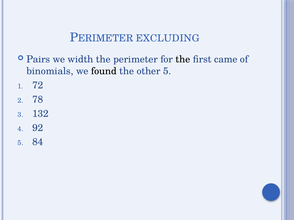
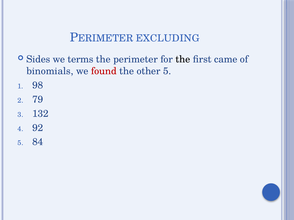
Pairs: Pairs -> Sides (38, 59)
width: width -> terms (80, 59)
found colour: black -> red (104, 71)
72: 72 -> 98 (38, 85)
78: 78 -> 79 (38, 100)
